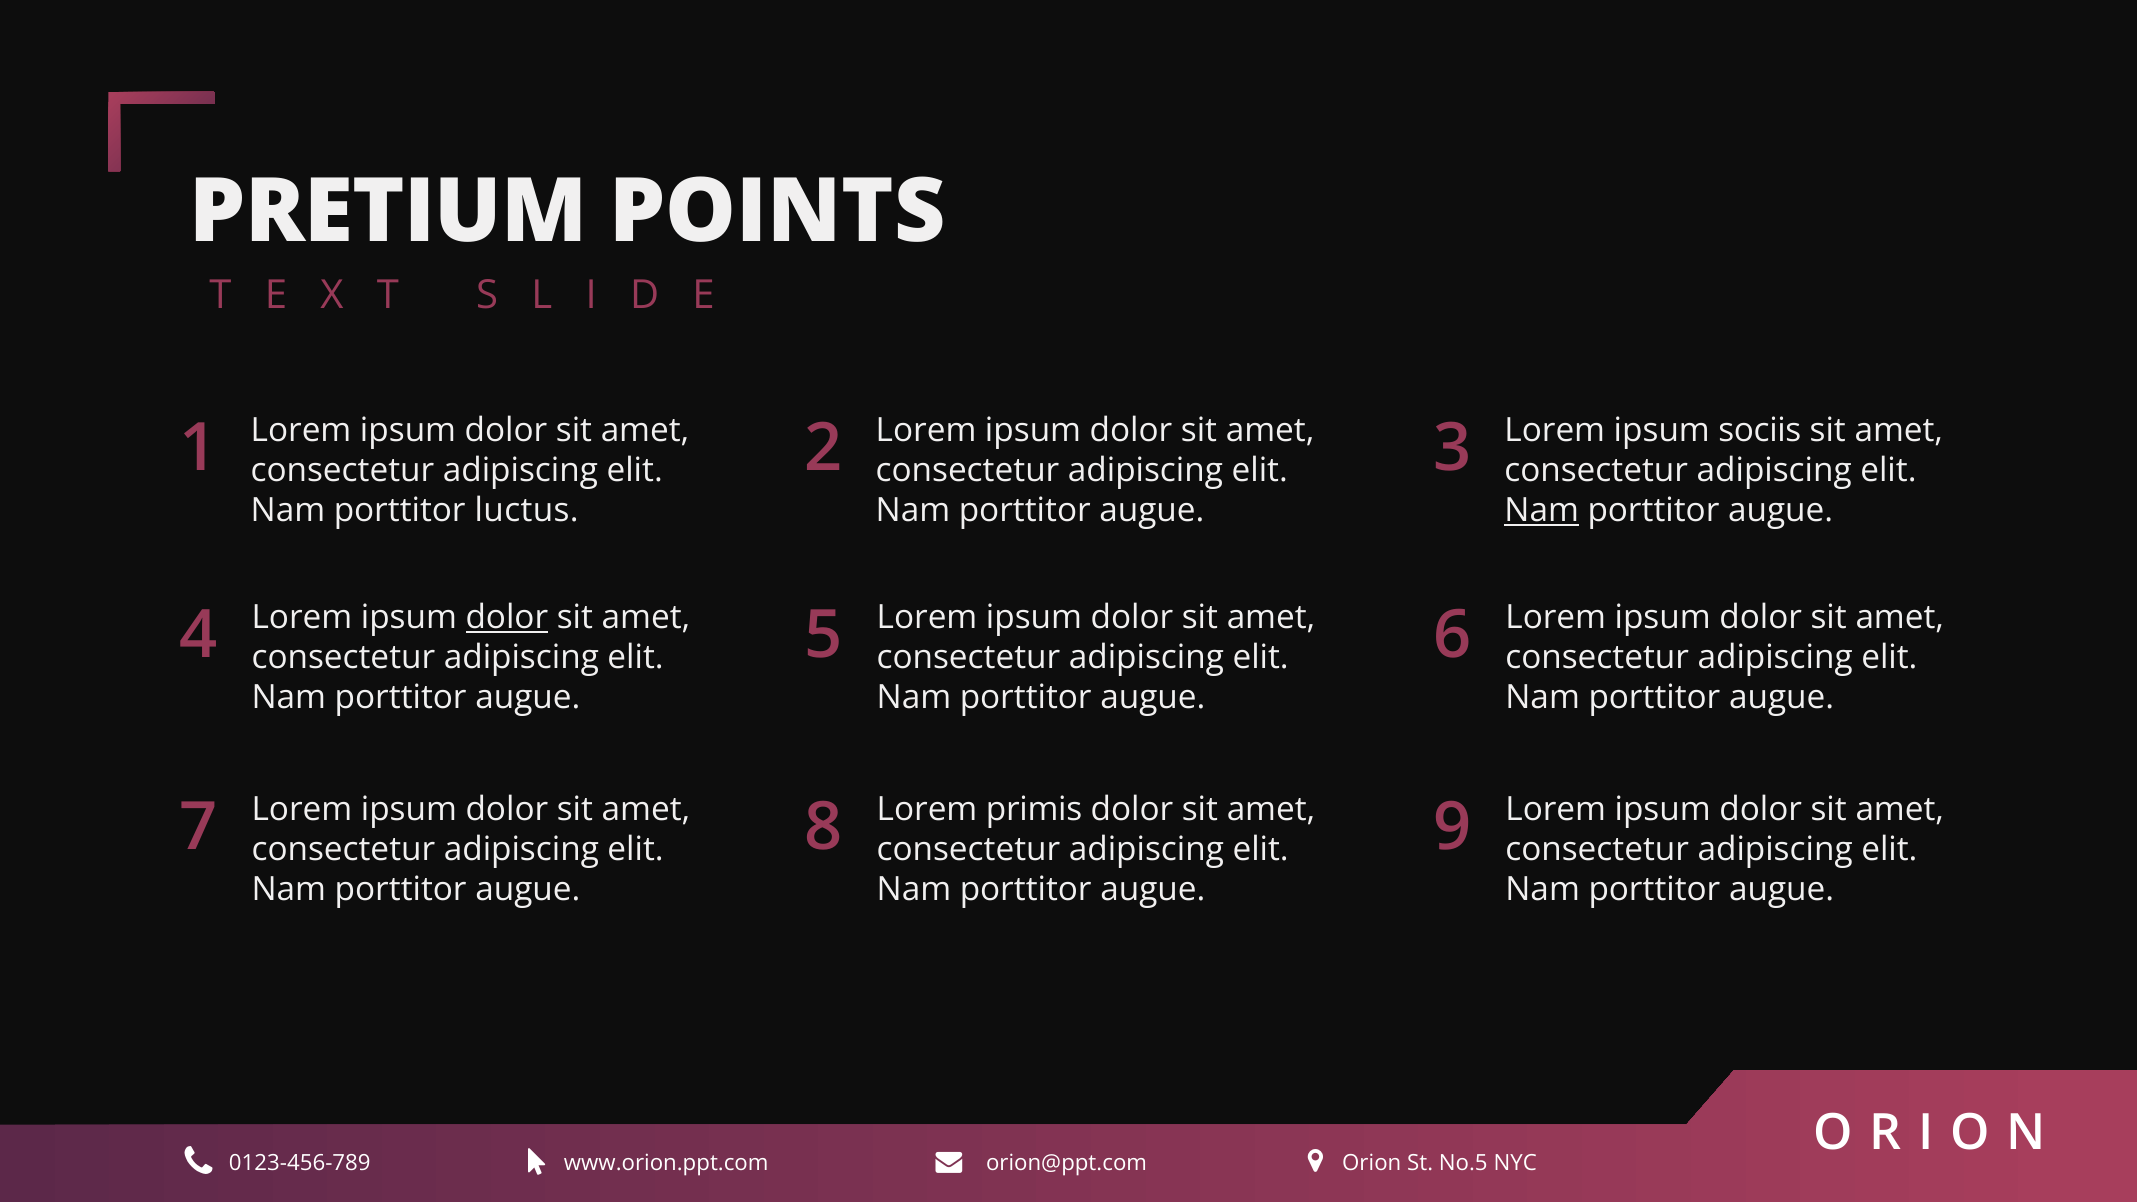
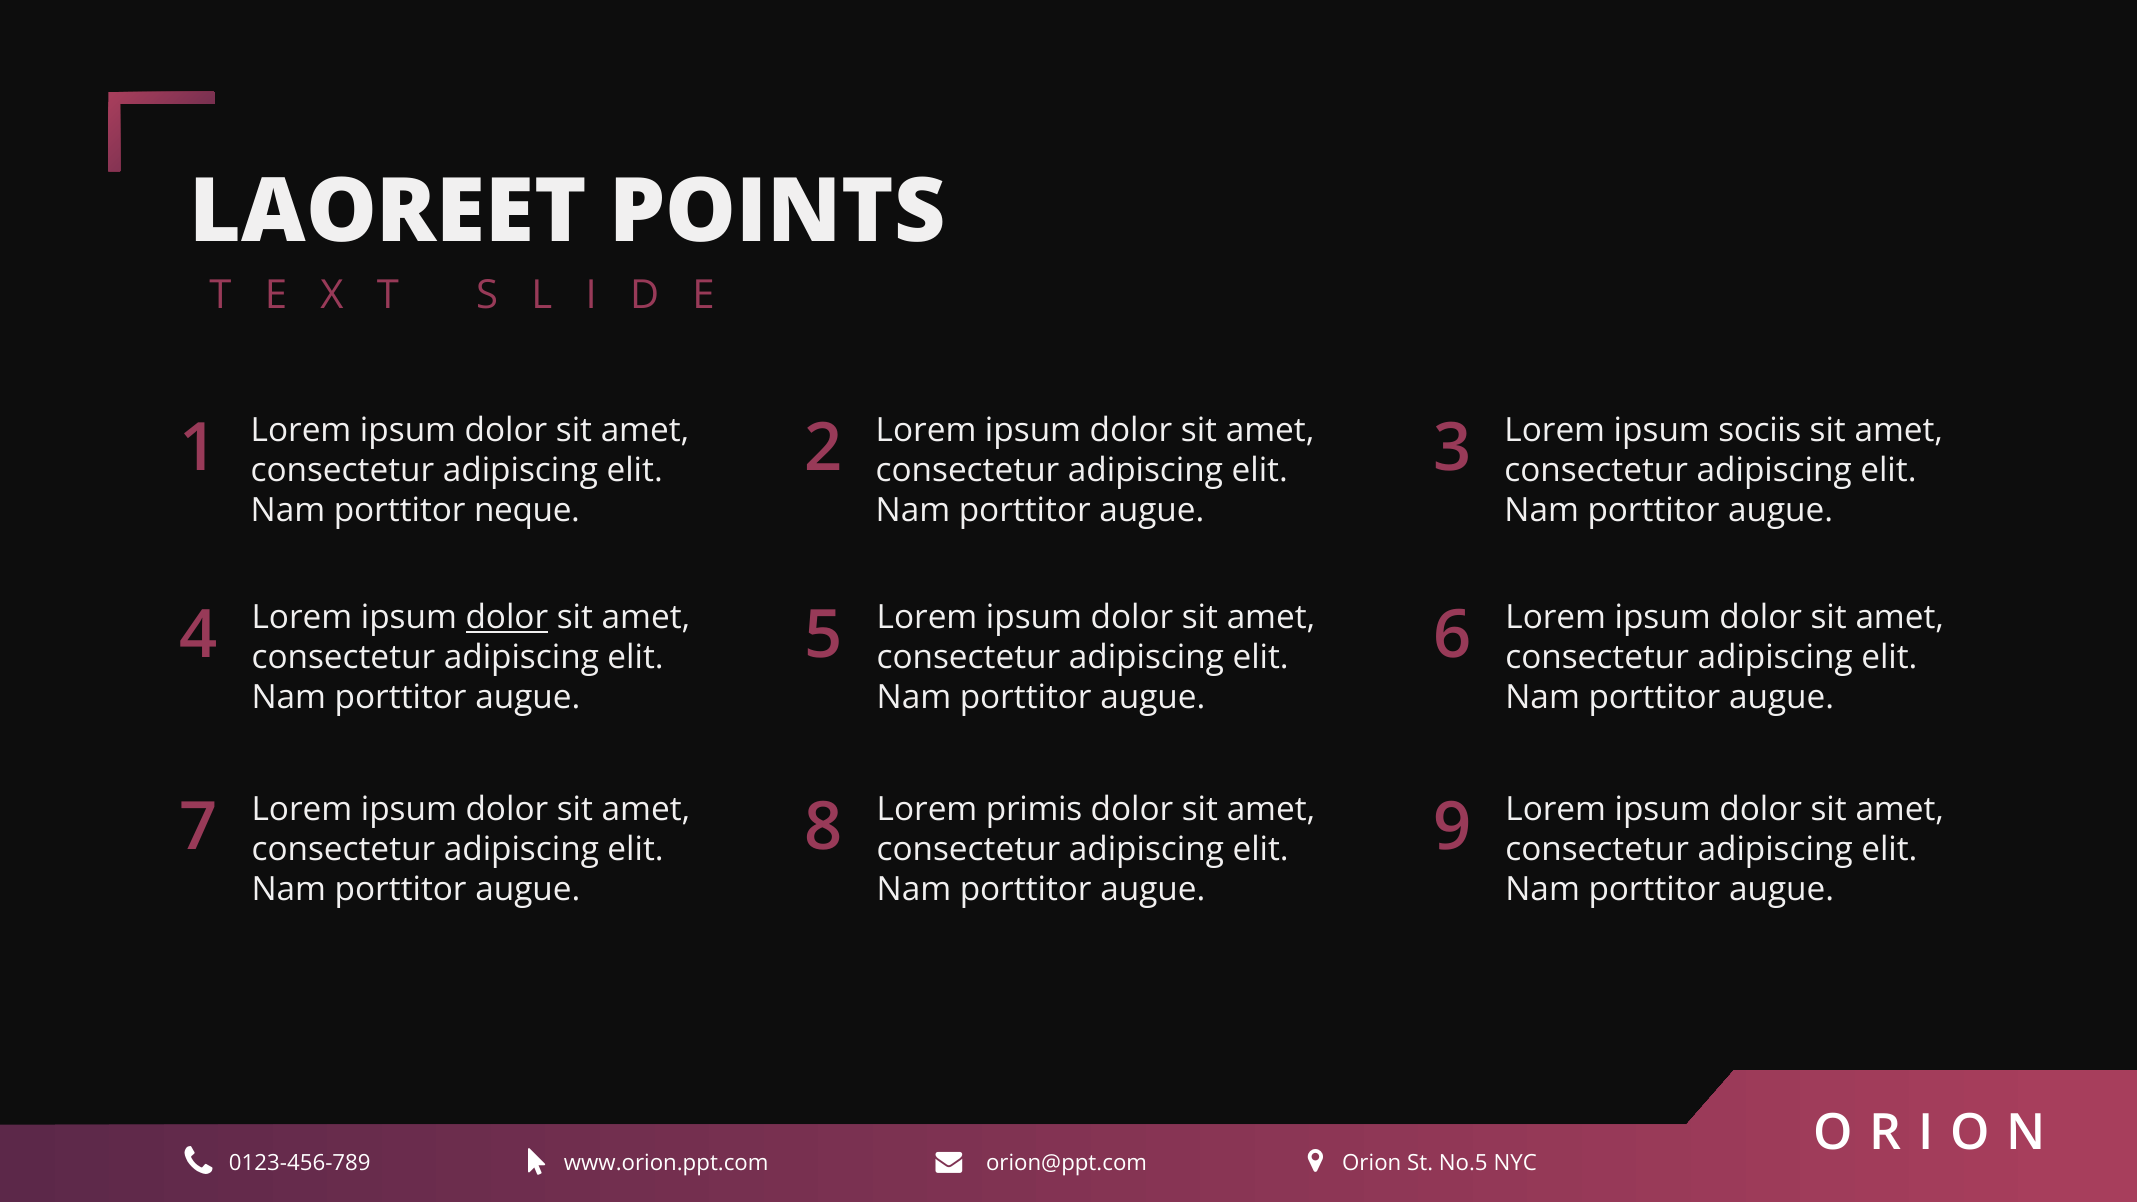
PRETIUM: PRETIUM -> LAOREET (388, 212)
luctus: luctus -> neque (527, 510)
Nam underline: present -> none (1542, 510)
